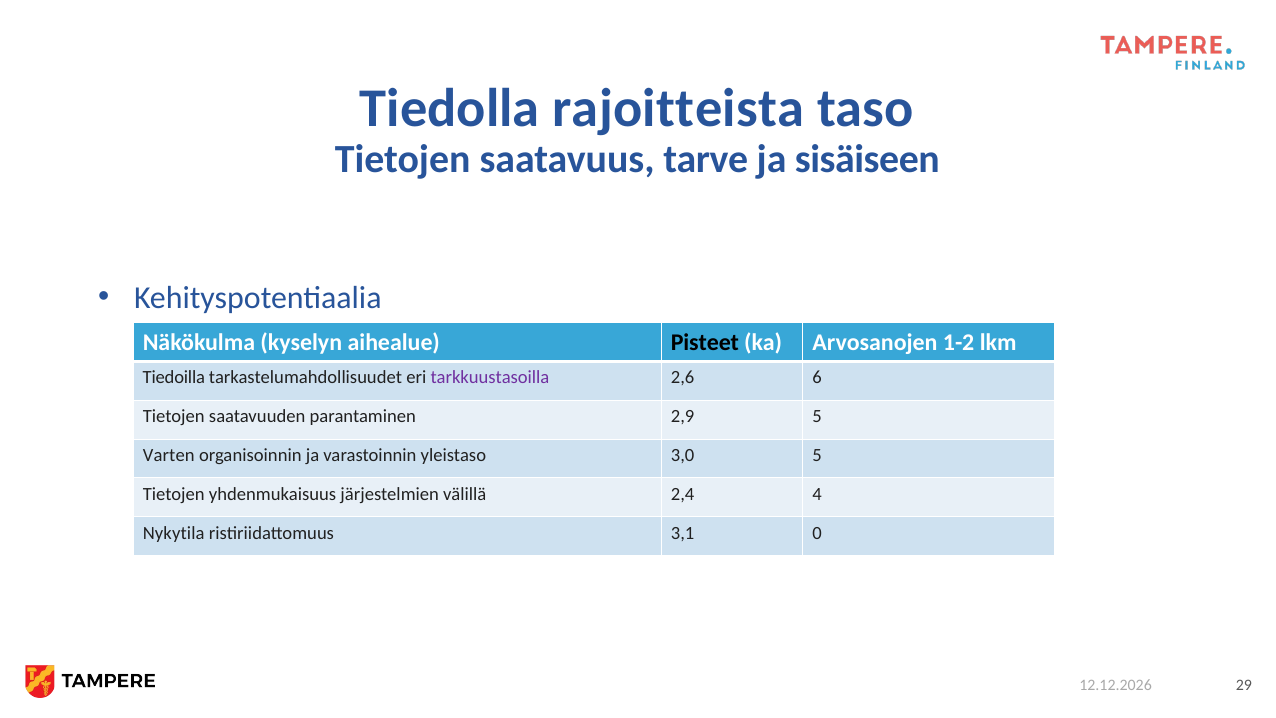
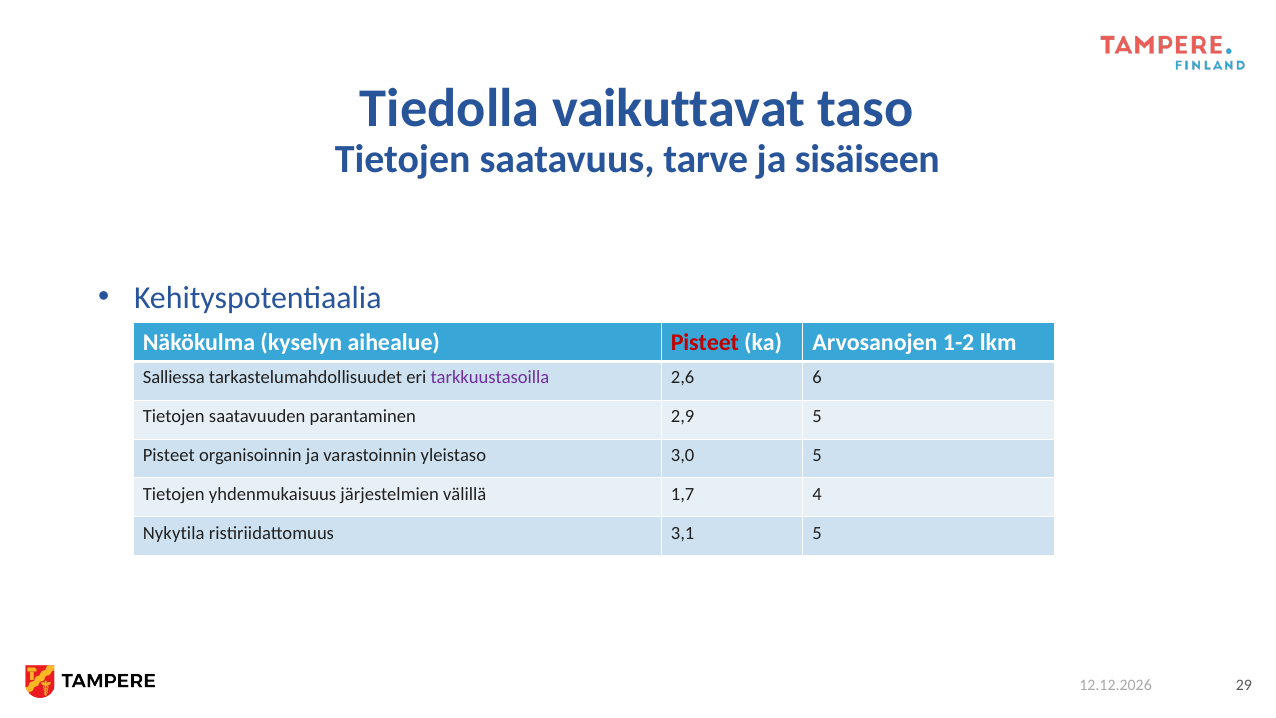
rajoitteista: rajoitteista -> vaikuttavat (679, 109)
Pisteet colour: black -> red (705, 342)
Tiedoilla: Tiedoilla -> Salliessa (174, 378)
Varten: Varten -> Pisteet (169, 455)
2,4: 2,4 -> 1,7 (683, 494)
3,1 0: 0 -> 5 (817, 533)
